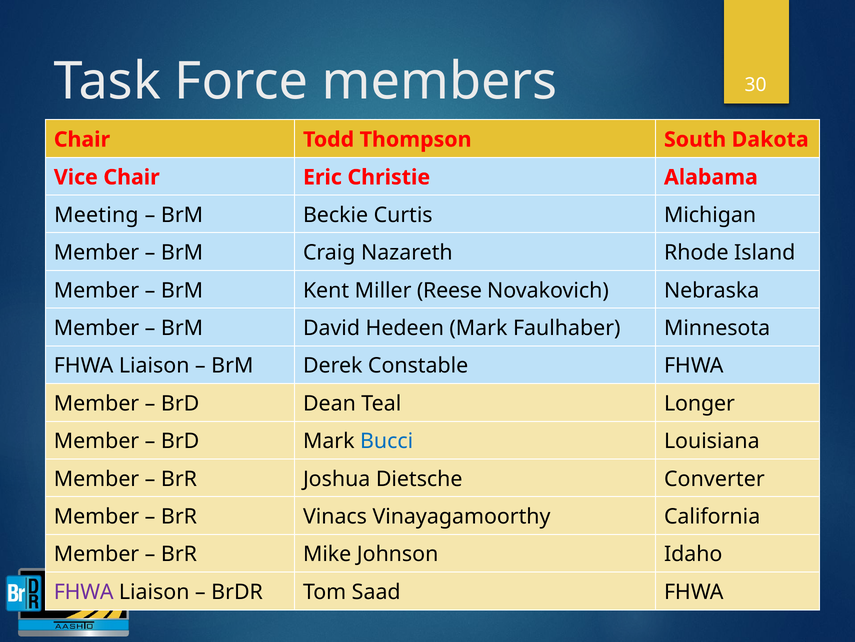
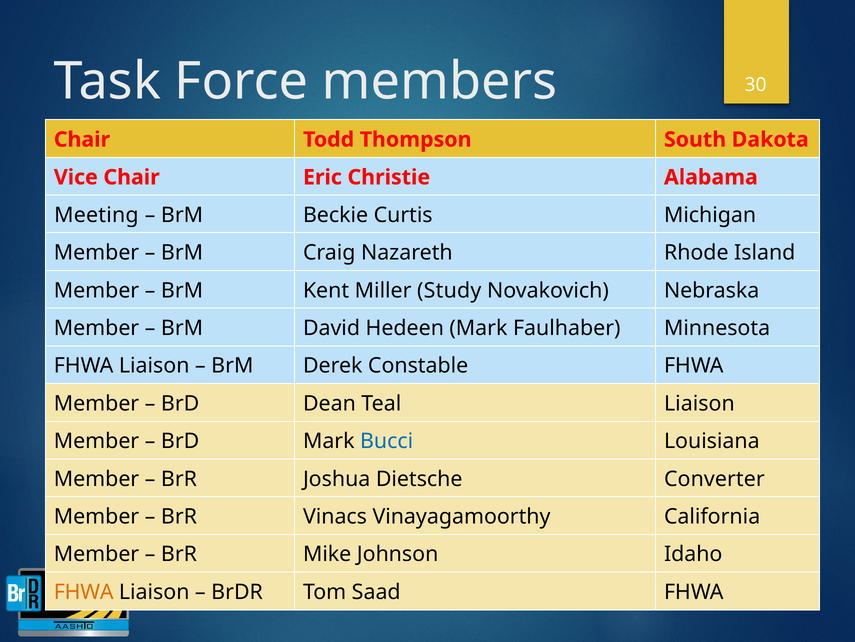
Reese: Reese -> Study (449, 290)
Teal Longer: Longer -> Liaison (699, 403)
FHWA colour: purple -> orange (84, 591)
